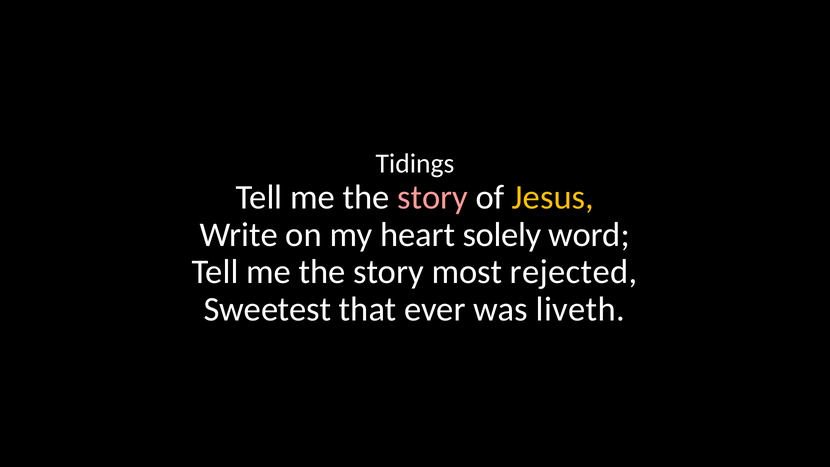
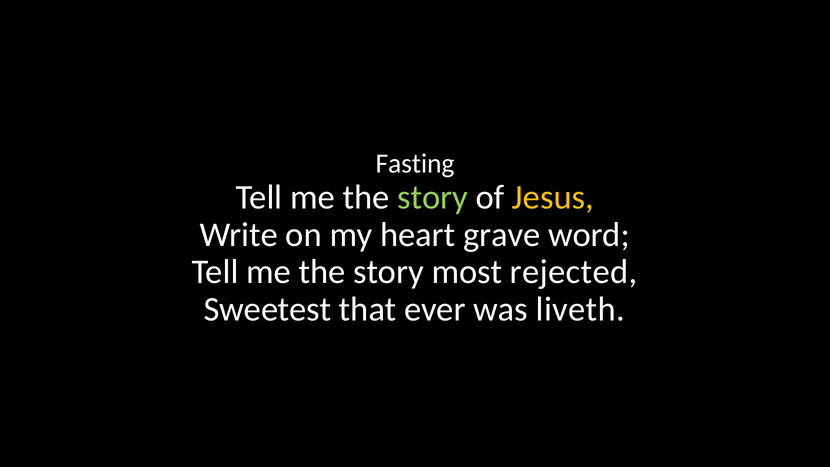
Tidings: Tidings -> Fasting (415, 164)
story colour: pink -> light green (433, 197)
solely: solely -> grave (502, 235)
